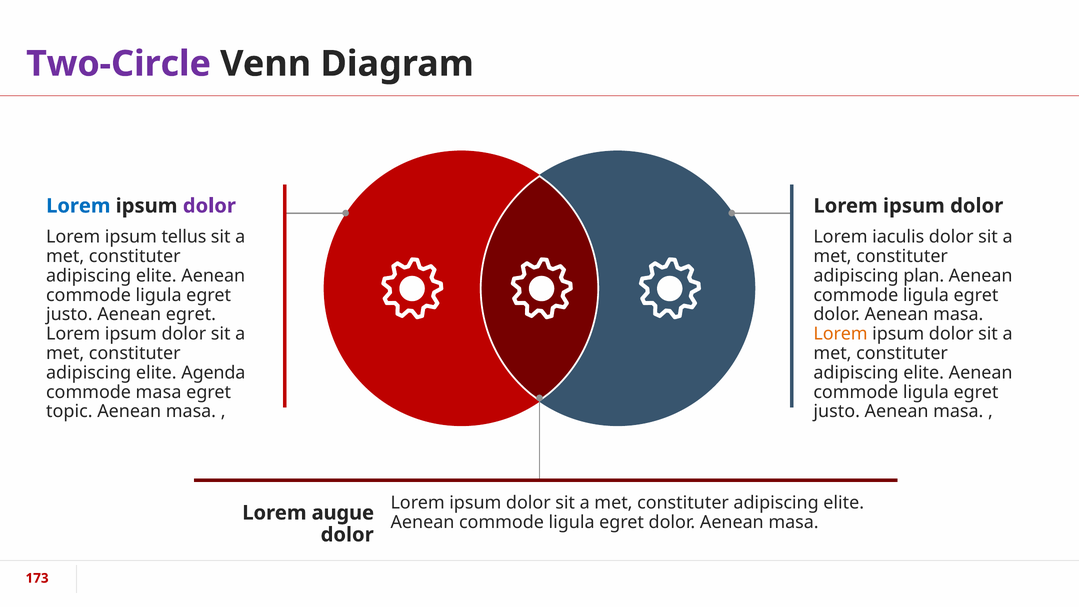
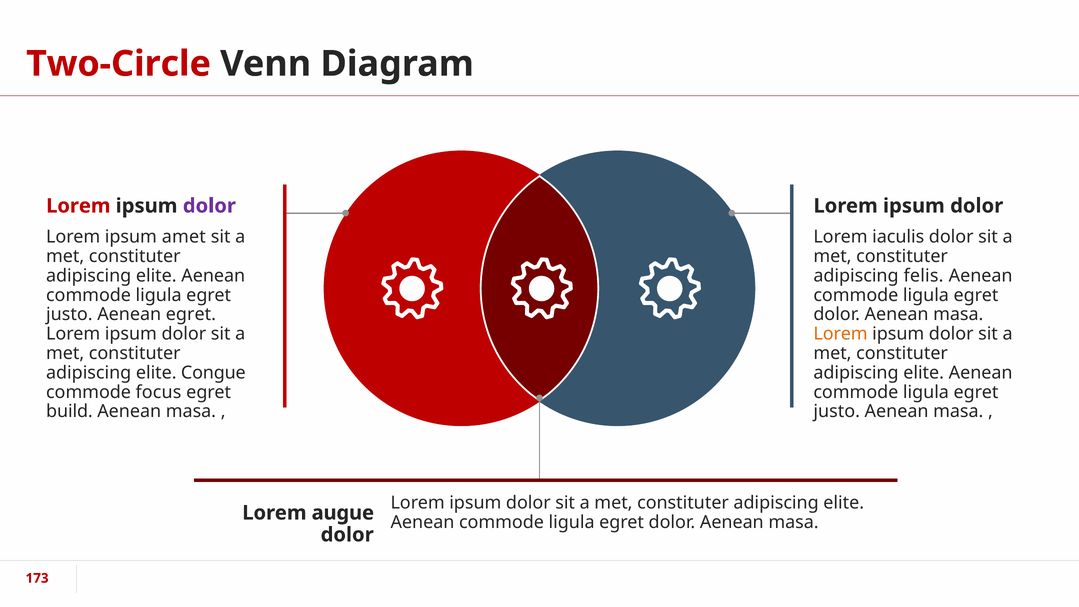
Two-Circle colour: purple -> red (119, 64)
Lorem colour: blue -> red (78, 206)
tellus: tellus -> amet (184, 237)
plan: plan -> felis (924, 276)
Agenda: Agenda -> Congue (213, 373)
commode masa: masa -> focus (159, 392)
topic: topic -> build (69, 411)
